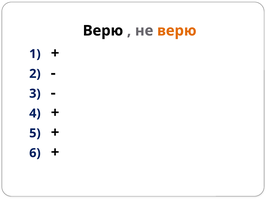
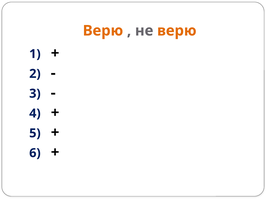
Верю colour: black -> orange (103, 31)
